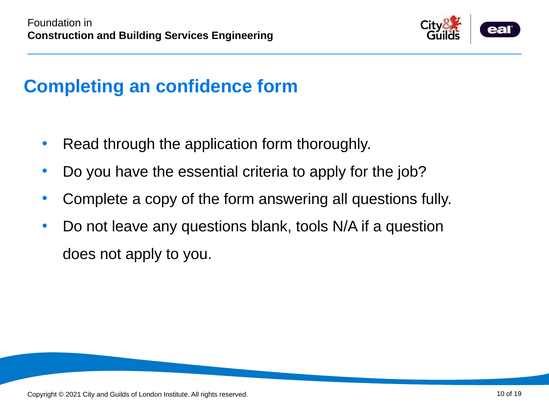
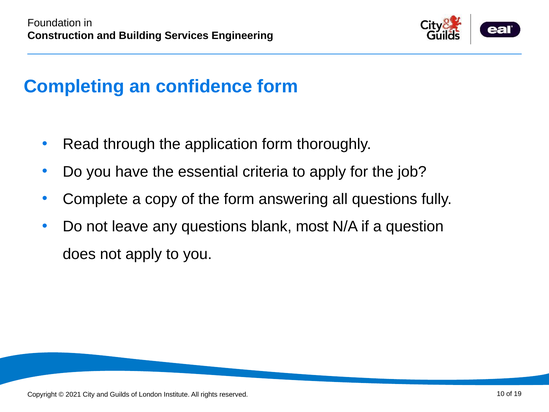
tools: tools -> most (312, 226)
